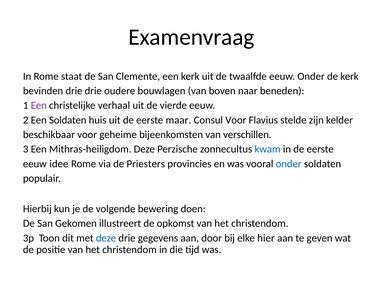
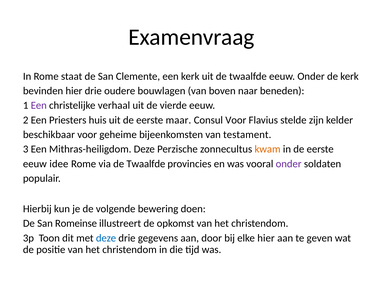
bevinden drie: drie -> hier (74, 91)
Een Soldaten: Soldaten -> Priesters (68, 120)
verschillen: verschillen -> testament (247, 134)
kwam colour: blue -> orange (268, 149)
via de Priesters: Priesters -> Twaalfde (146, 163)
onder colour: blue -> purple (289, 163)
Gekomen: Gekomen -> Romeinse (76, 223)
